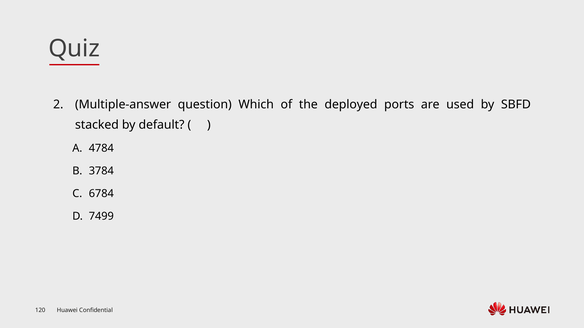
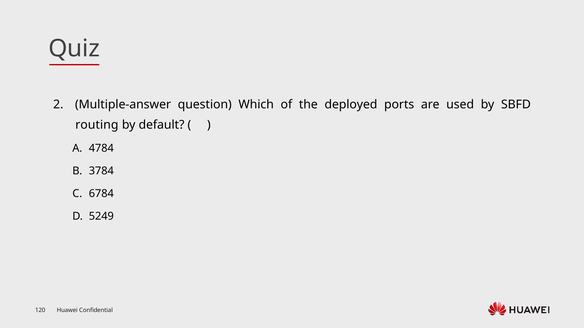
stacked: stacked -> routing (97, 125)
7499: 7499 -> 5249 (101, 217)
